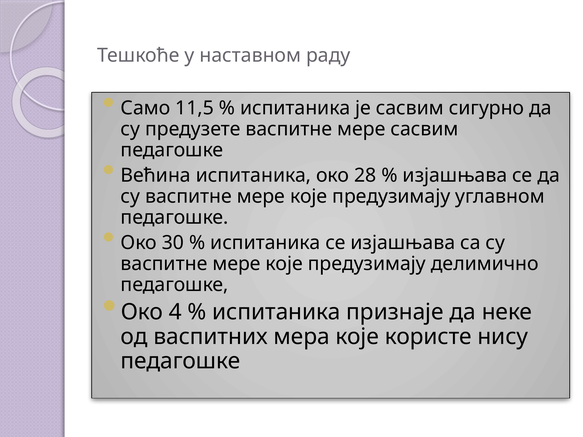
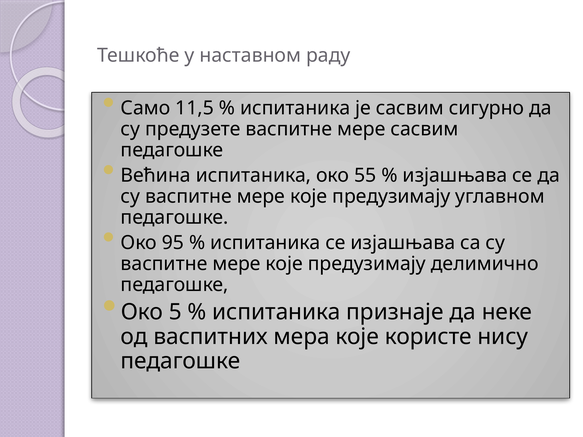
28: 28 -> 55 (365, 176)
30: 30 -> 95 (173, 243)
4: 4 -> 5 (175, 312)
